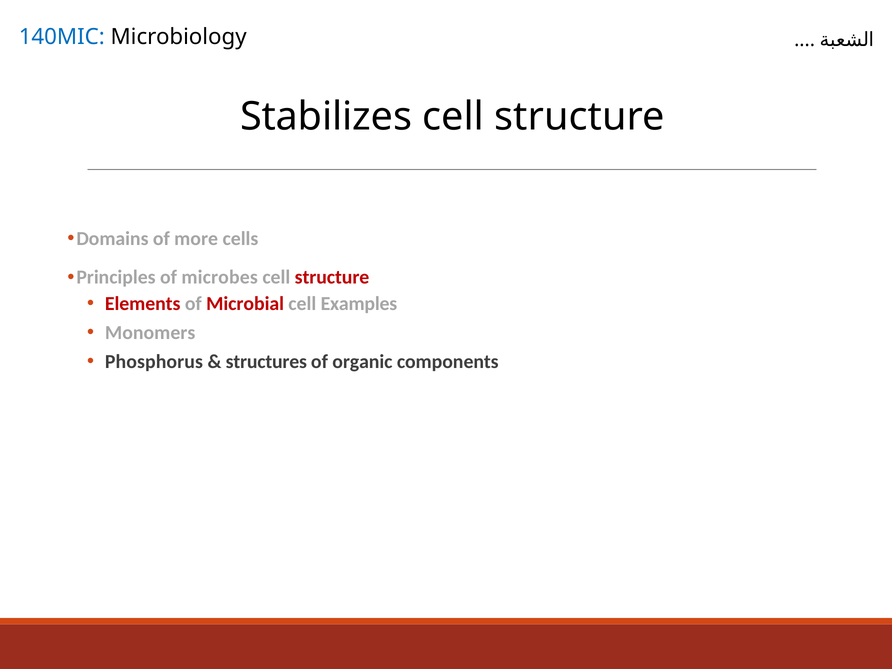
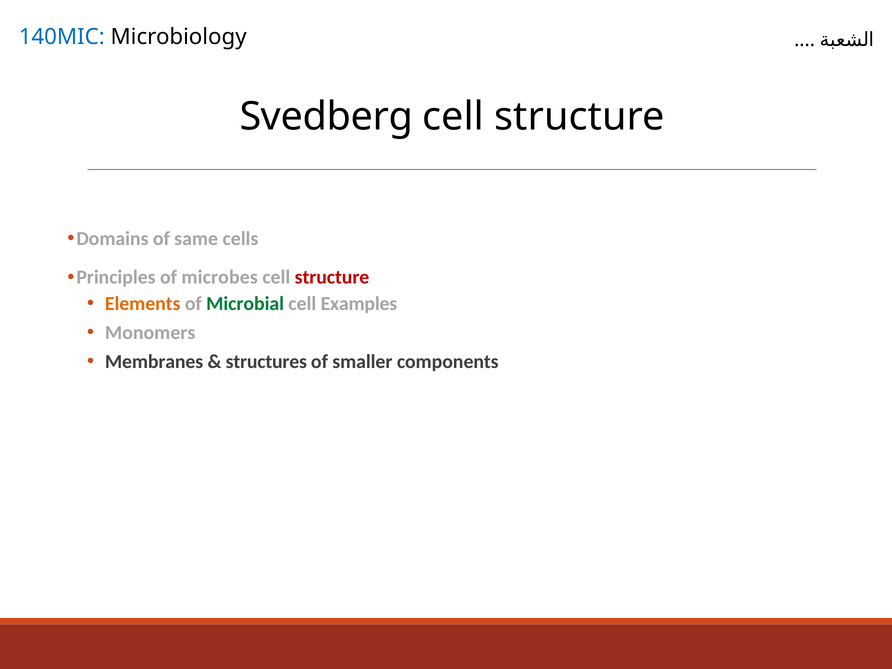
Stabilizes: Stabilizes -> Svedberg (326, 117)
more: more -> same (196, 239)
Elements colour: red -> orange (143, 304)
Microbial colour: red -> green (245, 304)
Phosphorus: Phosphorus -> Membranes (154, 361)
organic: organic -> smaller (362, 361)
